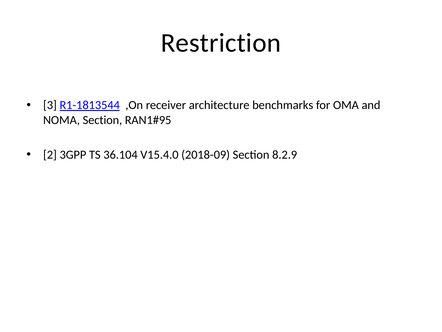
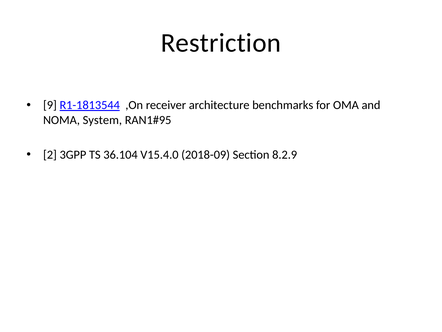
3: 3 -> 9 (50, 105)
NOMA Section: Section -> System (102, 120)
